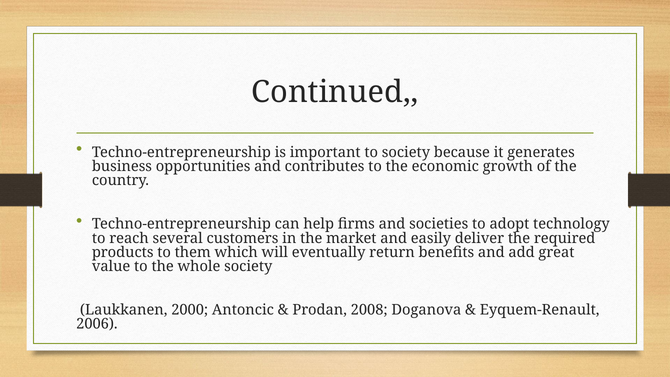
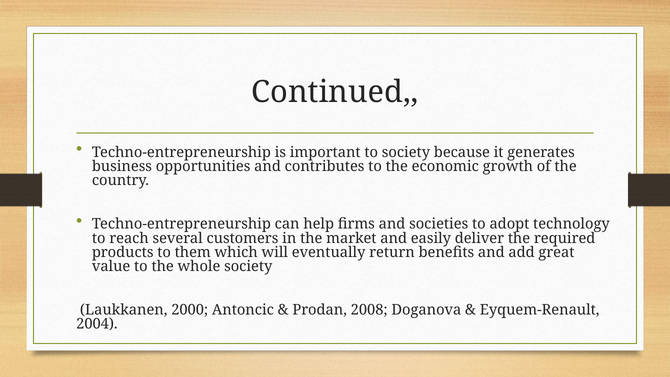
2006: 2006 -> 2004 (97, 324)
